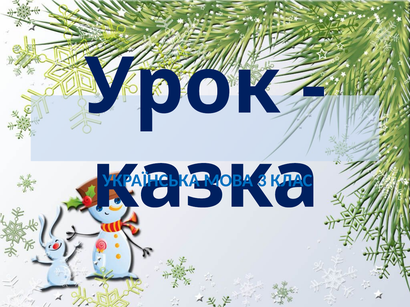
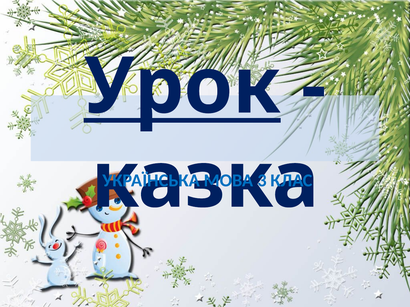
Урок underline: none -> present (182, 87)
